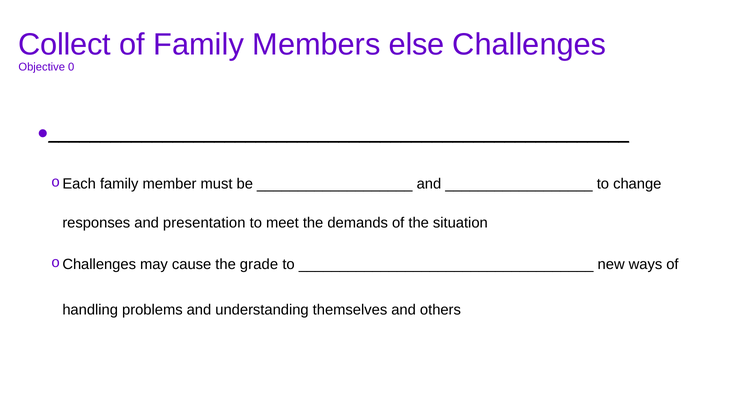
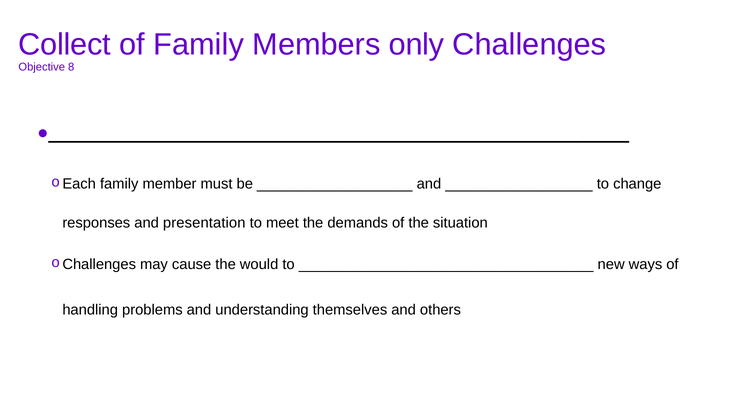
else: else -> only (417, 44)
0: 0 -> 8 (71, 67)
grade: grade -> would (259, 264)
